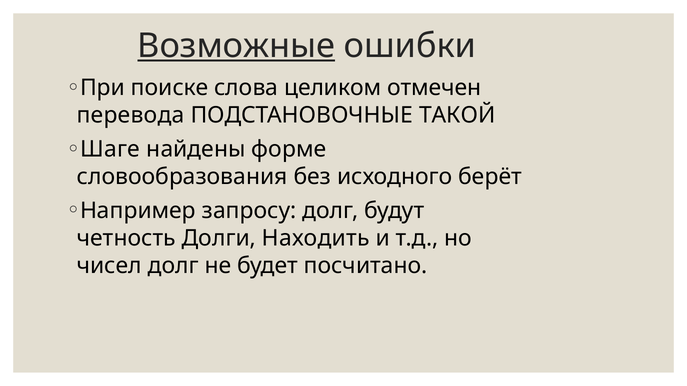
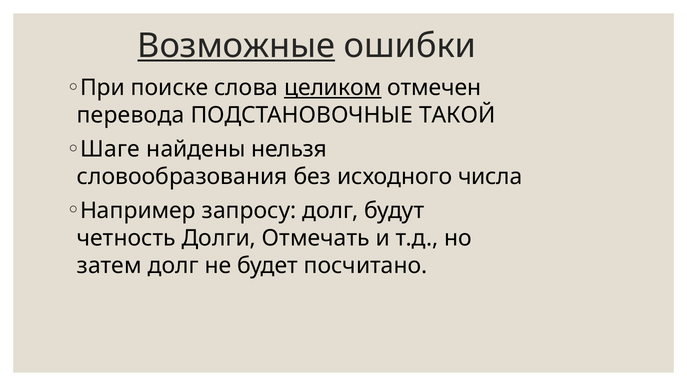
целиком underline: none -> present (333, 88)
форме: форме -> нельзя (289, 149)
берёт: берёт -> числа (490, 177)
Находить: Находить -> Отмечать (316, 238)
чисел: чисел -> затем (109, 266)
